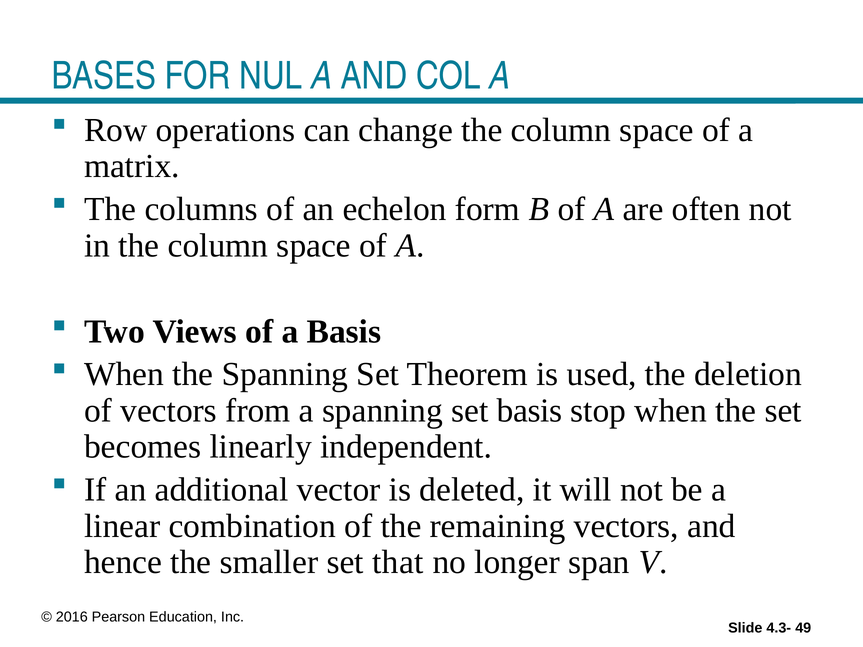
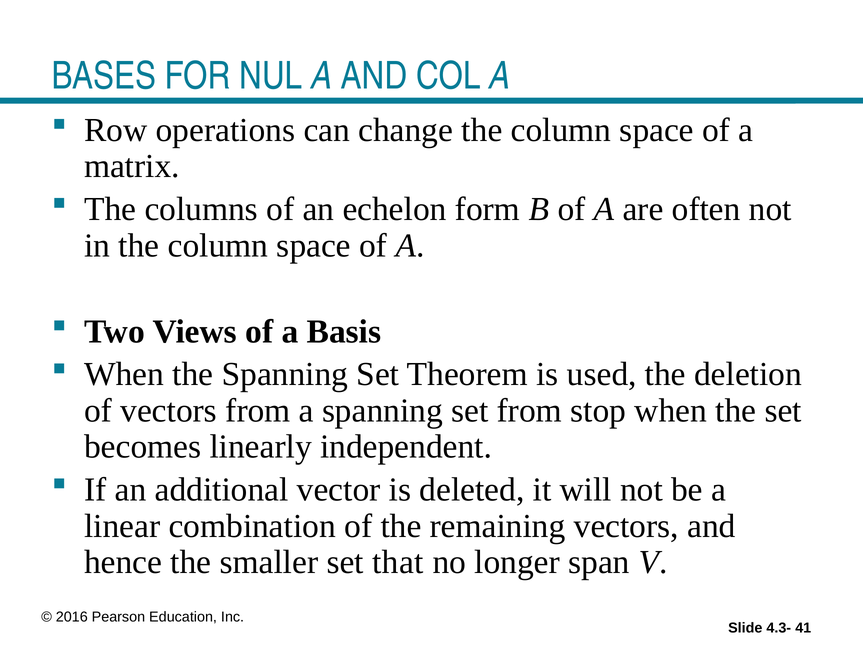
set basis: basis -> from (529, 411)
49: 49 -> 41 (803, 628)
